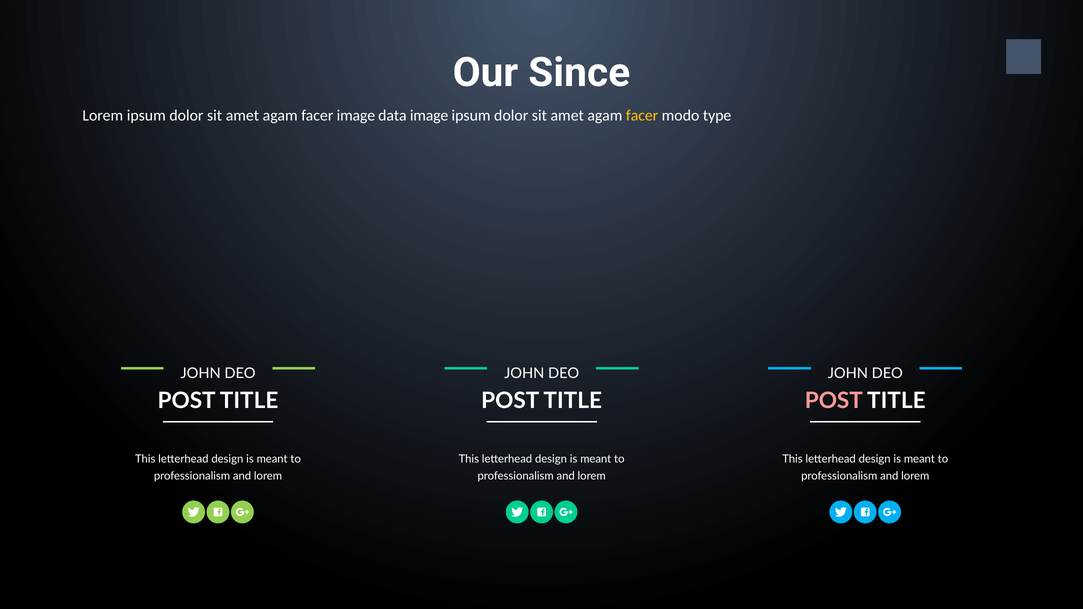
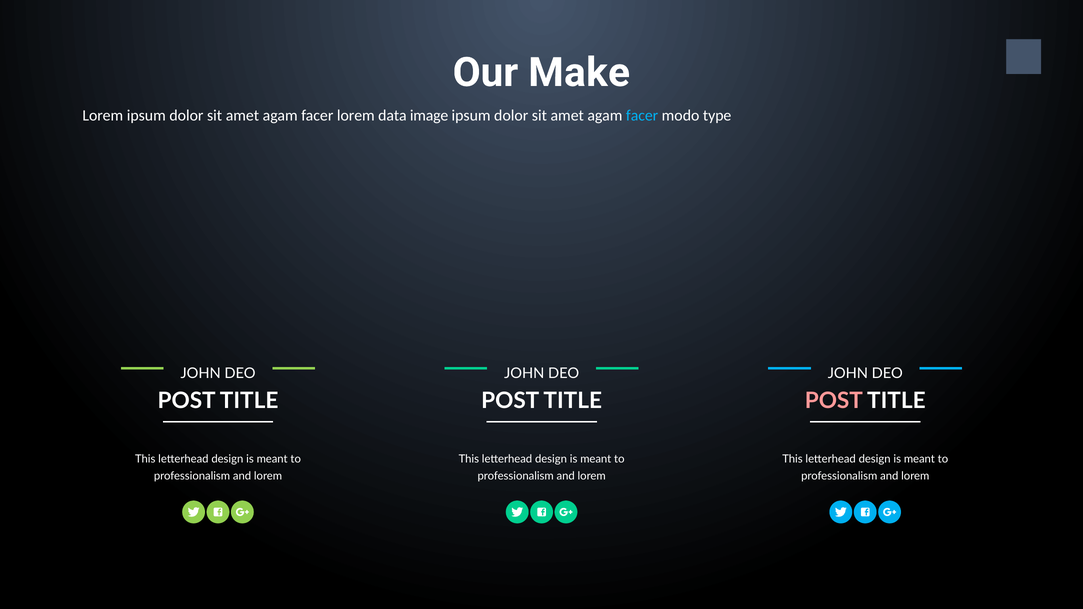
Since: Since -> Make (579, 73)
facer image: image -> lorem (356, 115)
facer colour: yellow -> light blue (642, 115)
